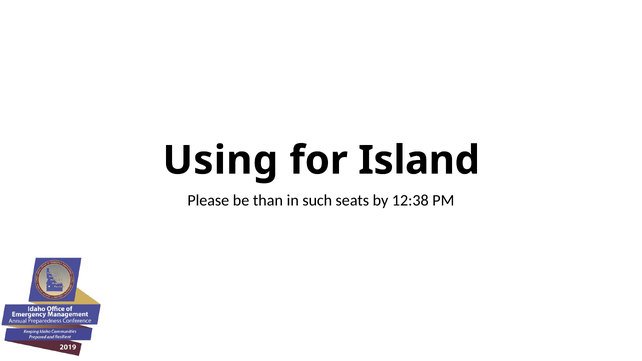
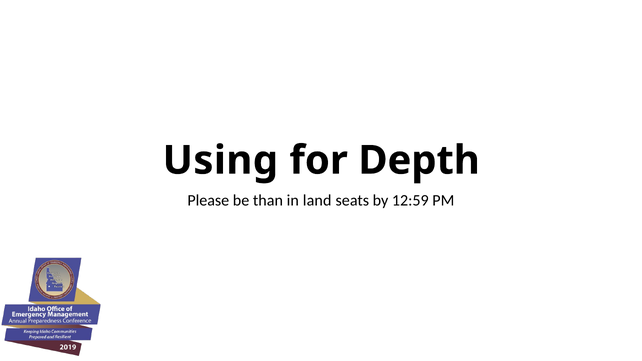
Island: Island -> Depth (419, 160)
such: such -> land (317, 201)
12:38: 12:38 -> 12:59 (410, 201)
